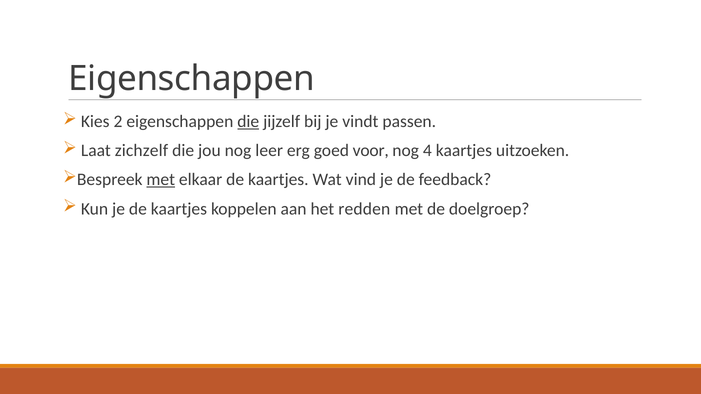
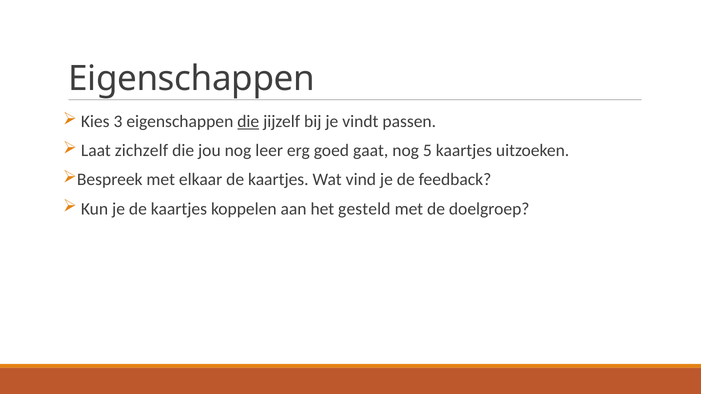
2: 2 -> 3 (118, 122)
voor: voor -> gaat (371, 151)
4: 4 -> 5 (427, 151)
met underline: present -> none (161, 180)
redden: redden -> gesteld (364, 209)
